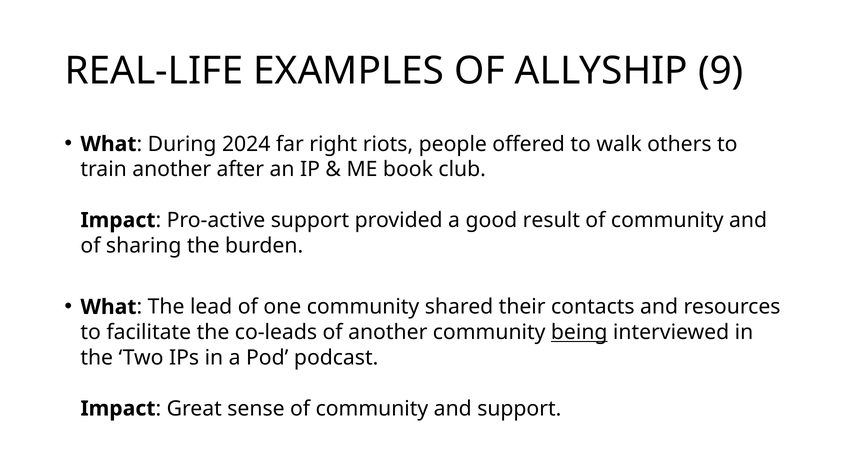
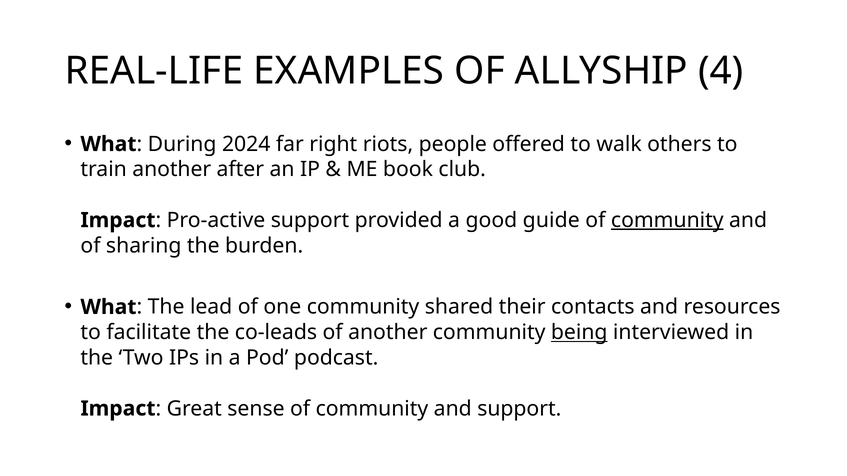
9: 9 -> 4 (721, 71)
result: result -> guide (551, 220)
community underline: none -> present (667, 220)
